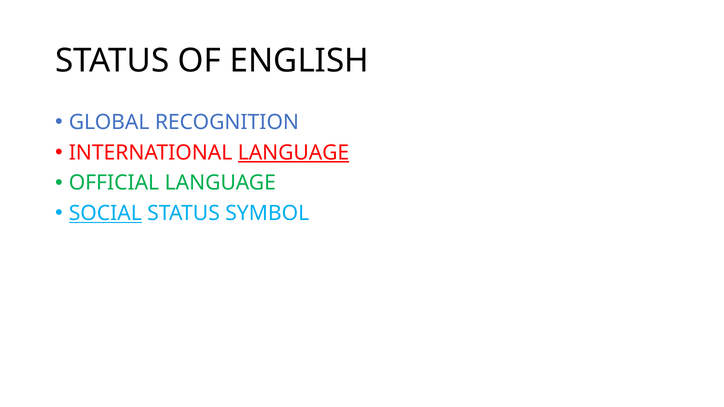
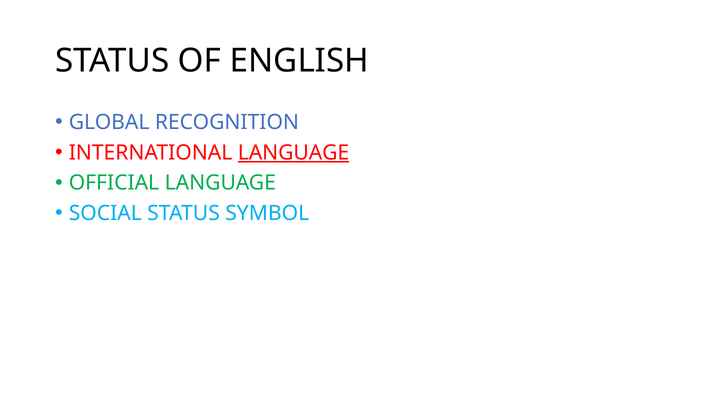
SOCIAL underline: present -> none (105, 213)
